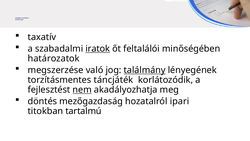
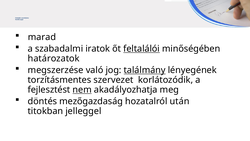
taxatív: taxatív -> marad (42, 37)
iratok underline: present -> none (98, 49)
feltalálói underline: none -> present (142, 49)
táncjáték: táncjáték -> szervezet (113, 80)
ipari: ipari -> után (180, 101)
tartalmú: tartalmú -> jelleggel (83, 111)
